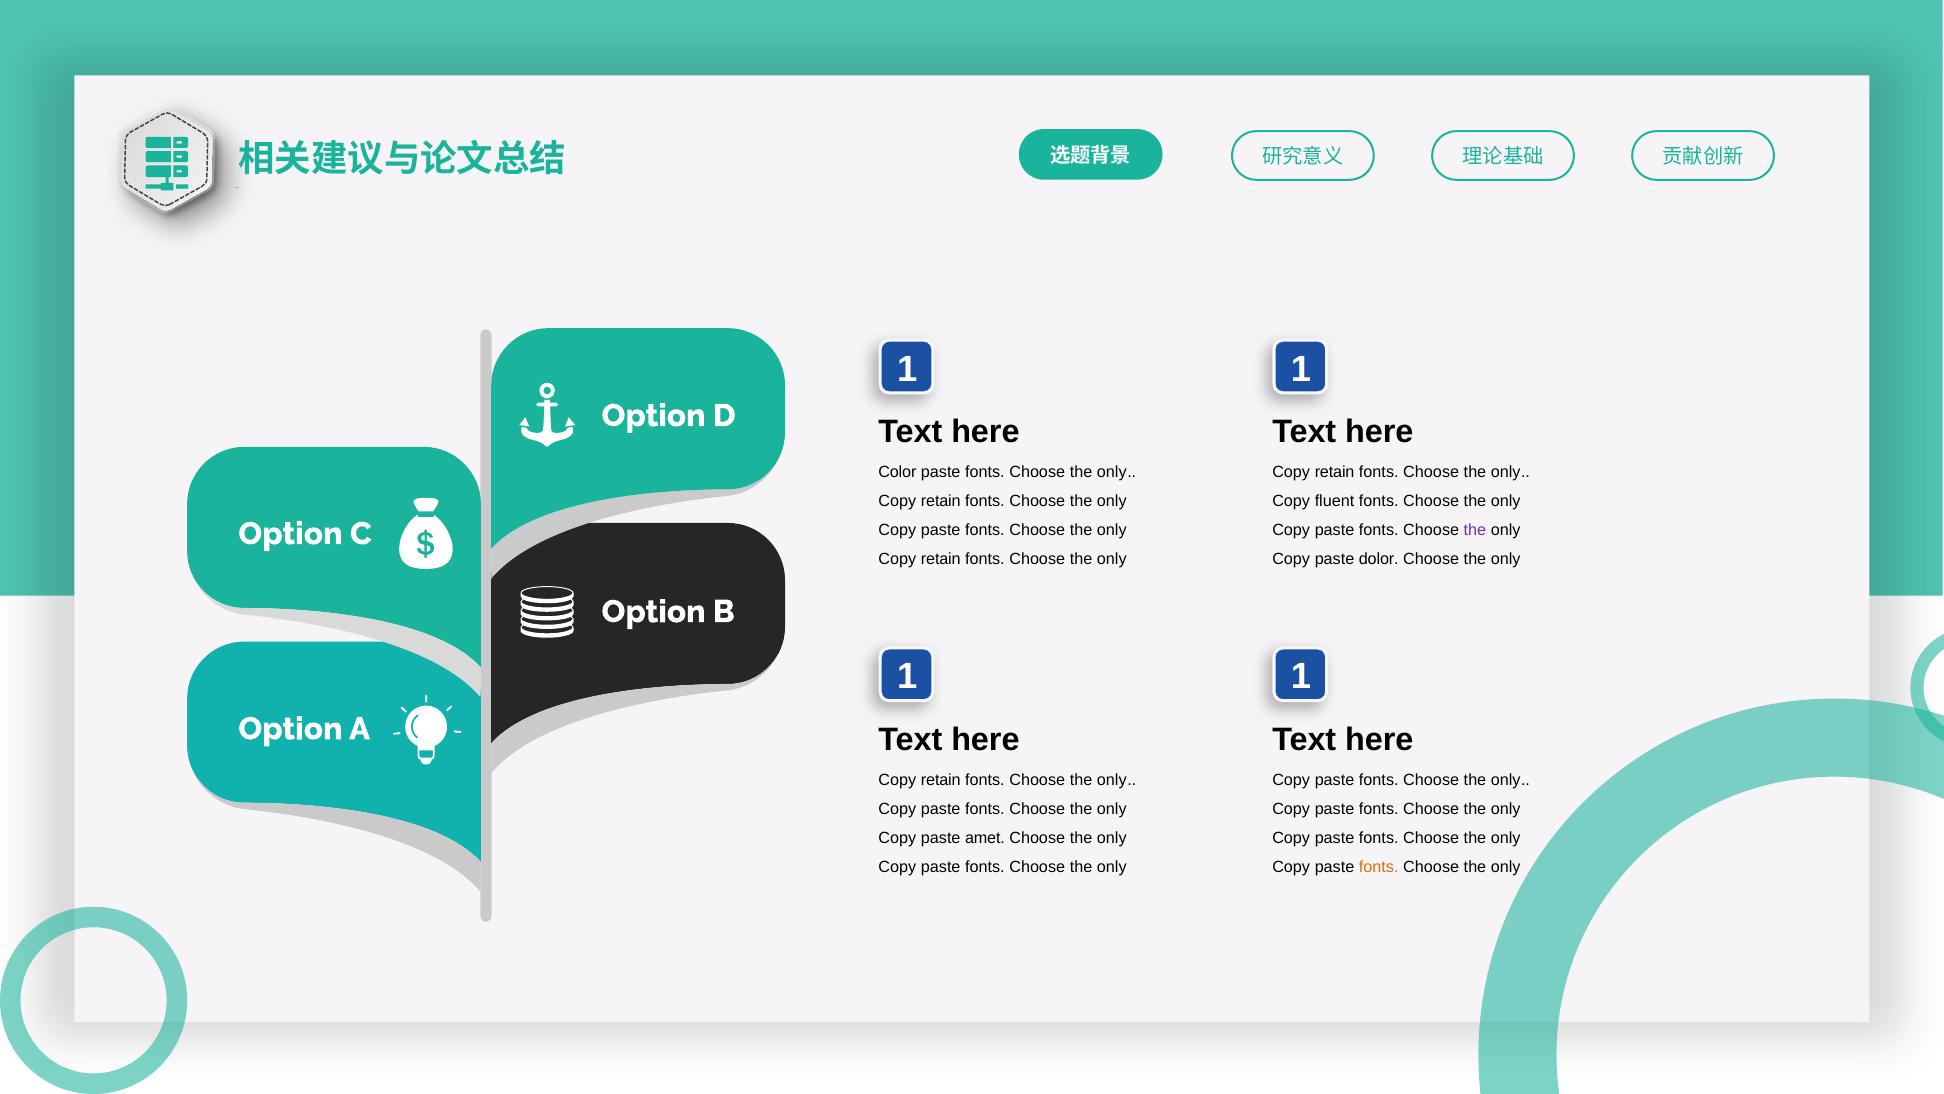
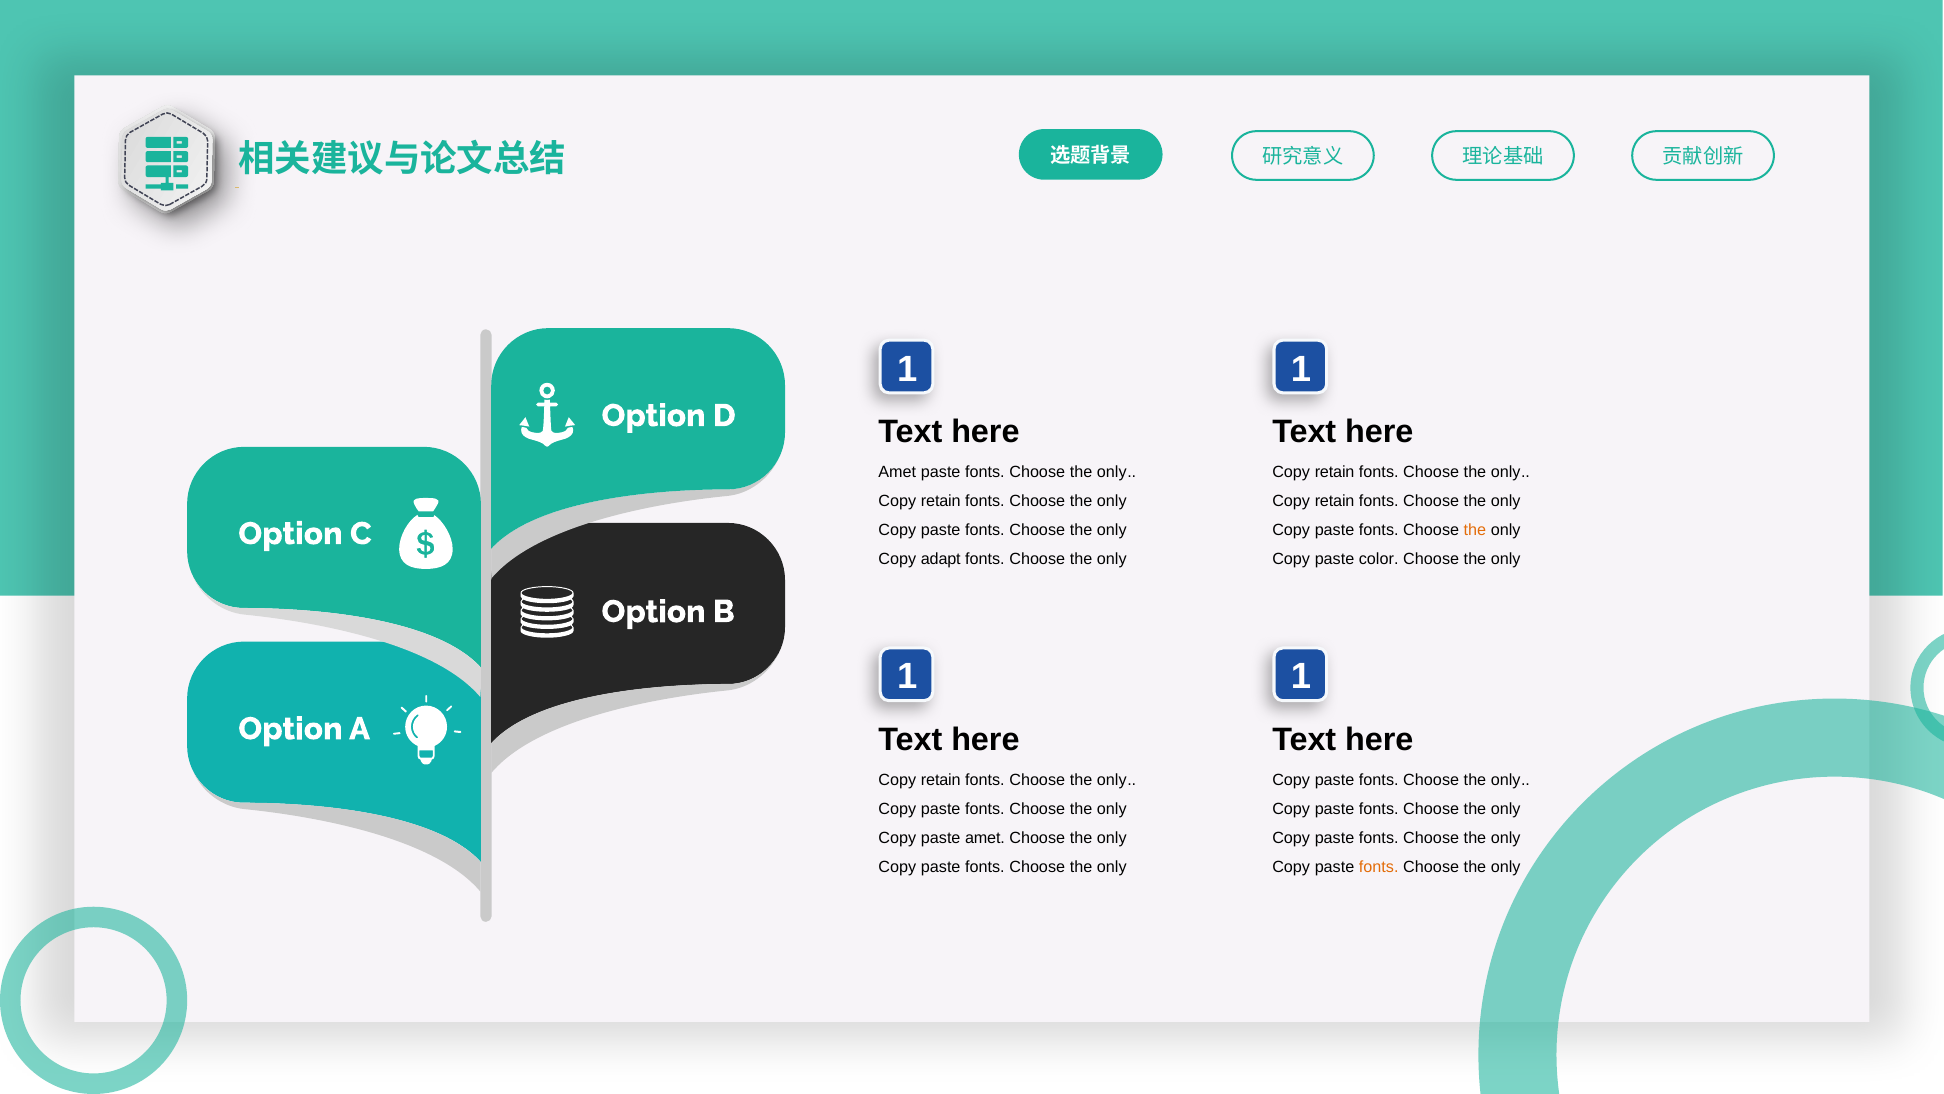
Color: Color -> Amet (897, 472)
fluent: fluent -> retain (1335, 501)
the colour: purple -> orange (1475, 530)
retain: retain -> adapt (941, 559)
dolor: dolor -> color (1379, 559)
